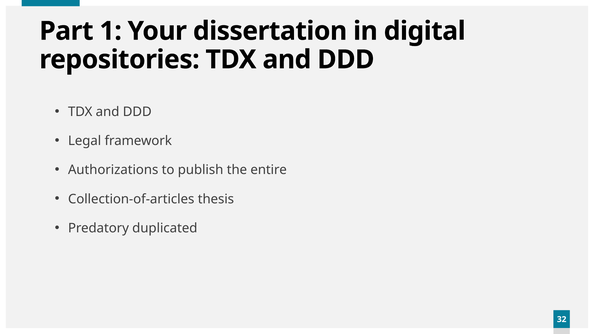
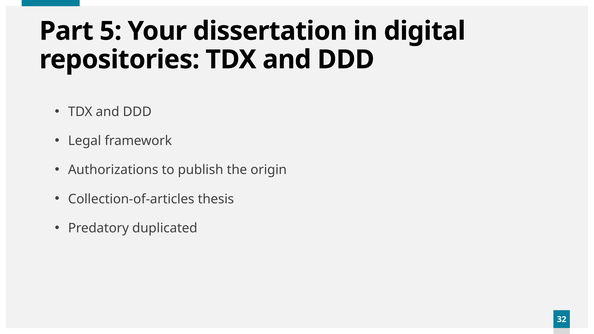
1: 1 -> 5 (111, 31)
entire: entire -> origin (269, 170)
